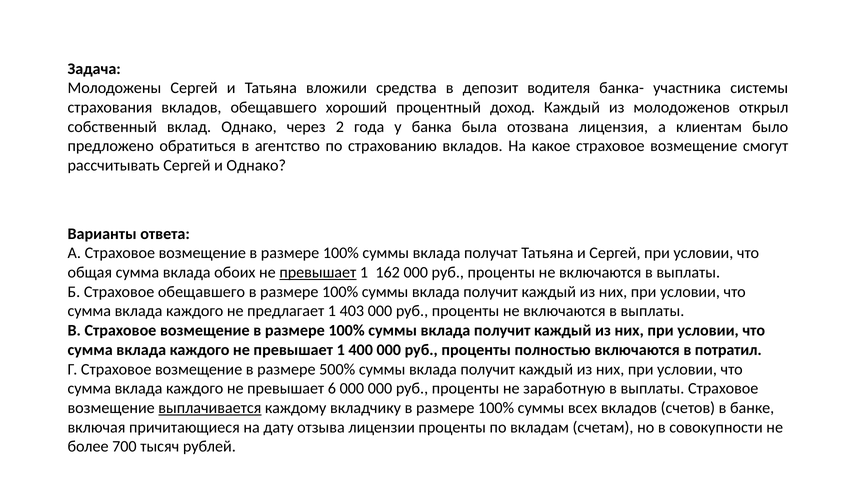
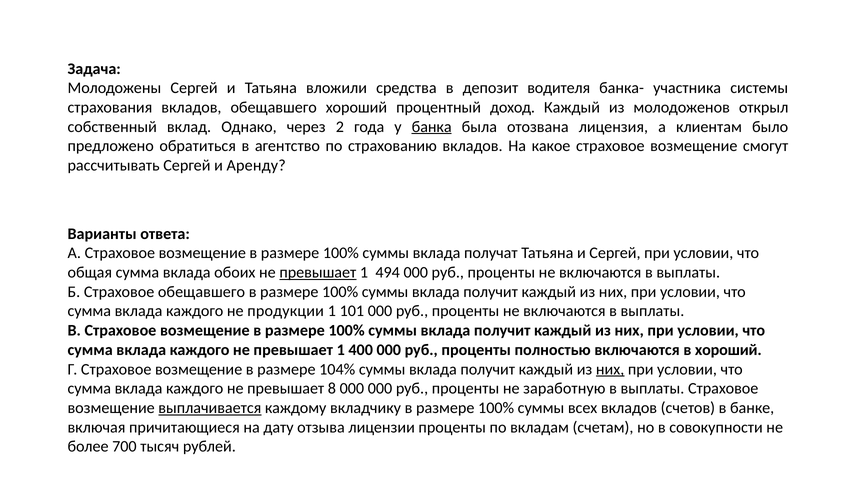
банка underline: none -> present (432, 127)
и Однако: Однако -> Аренду (256, 165)
162: 162 -> 494 (388, 272)
предлагает: предлагает -> продукции (286, 311)
403: 403 -> 101 (352, 311)
в потратил: потратил -> хороший (728, 350)
500%: 500% -> 104% (337, 369)
них underline: none -> present (610, 369)
6: 6 -> 8 (332, 388)
